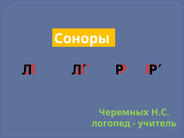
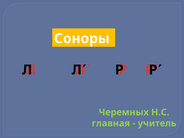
логопед: логопед -> главная (111, 123)
